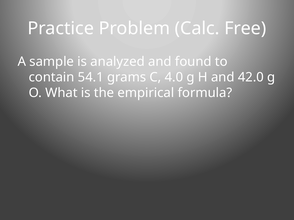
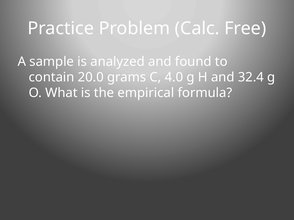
54.1: 54.1 -> 20.0 (91, 77)
42.0: 42.0 -> 32.4 (251, 77)
